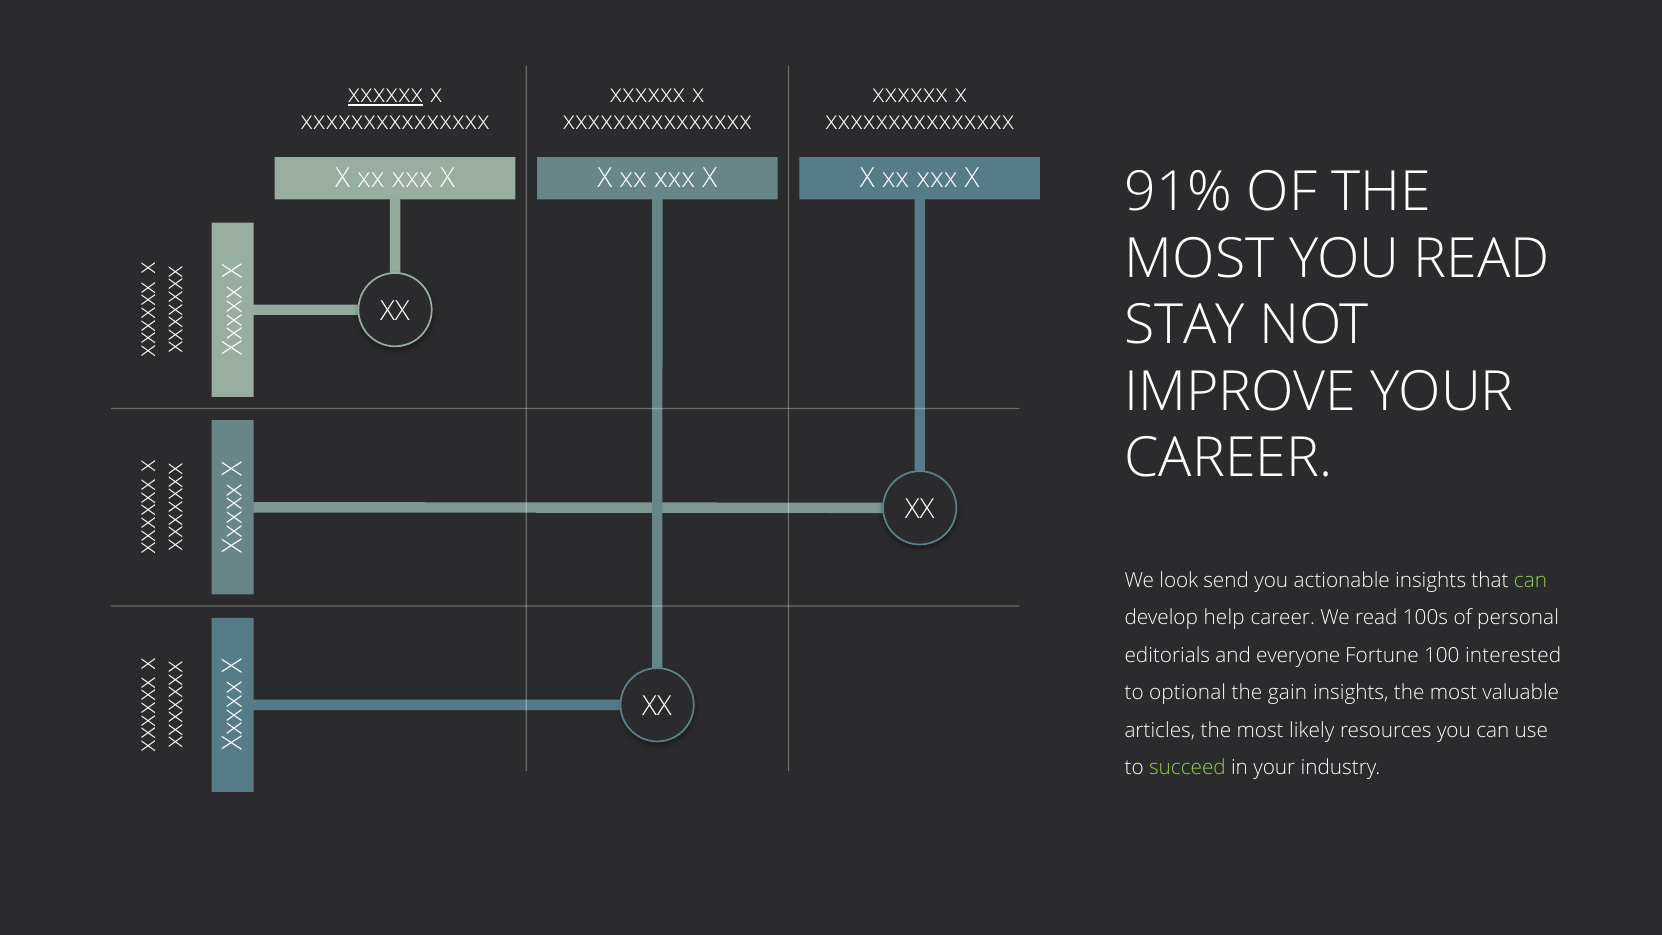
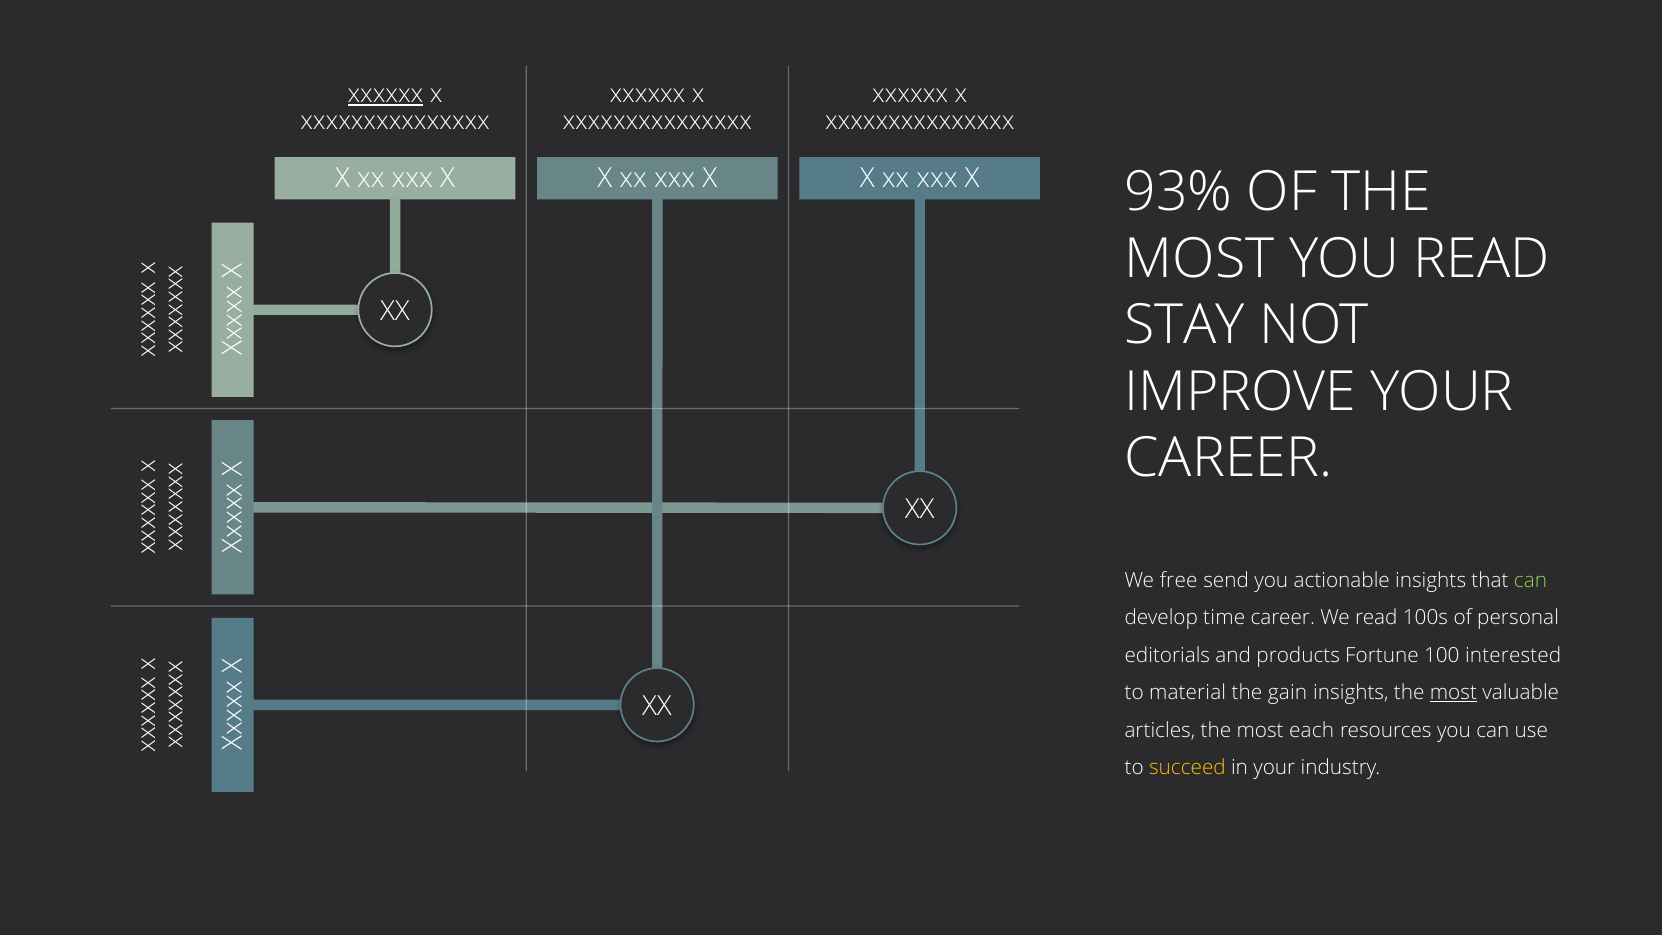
91%: 91% -> 93% (1179, 192)
look: look -> free (1179, 581)
help: help -> time (1224, 618)
everyone: everyone -> products (1298, 655)
optional: optional -> material (1188, 693)
most underline: none -> present (1453, 693)
likely: likely -> each (1312, 730)
succeed colour: light green -> yellow (1187, 768)
